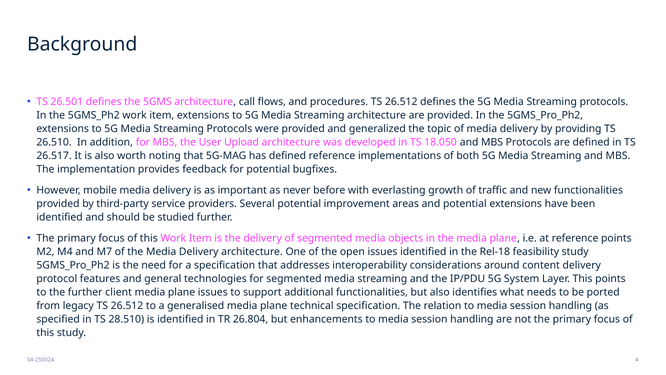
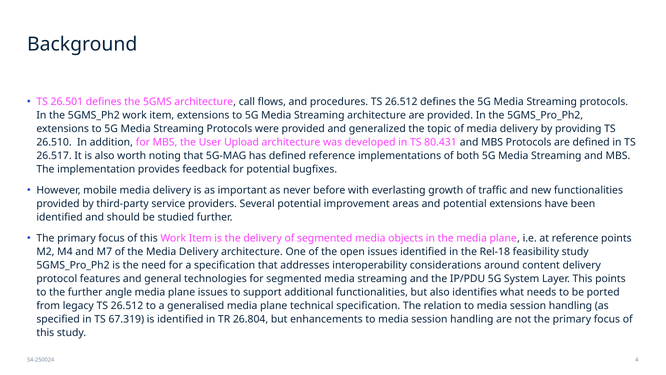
18.050: 18.050 -> 80.431 (441, 142)
client: client -> angle (119, 292)
28.510: 28.510 -> 67.319 (126, 319)
